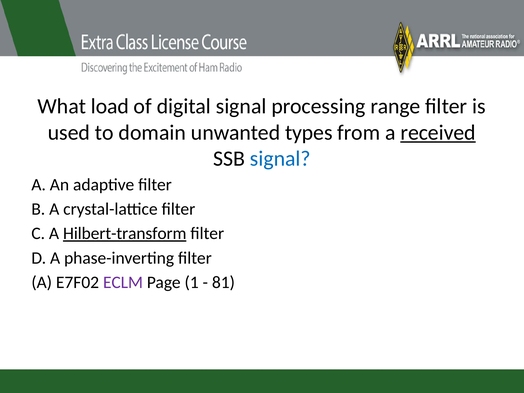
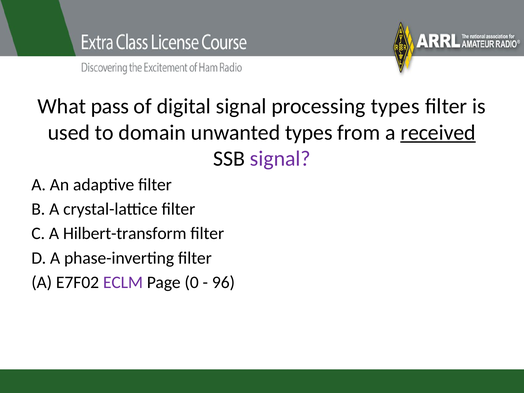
load: load -> pass (110, 106)
processing range: range -> types (395, 106)
signal colour: blue -> purple (280, 159)
Hilbert-transform underline: present -> none (125, 233)
1: 1 -> 0 (192, 282)
81: 81 -> 96 (223, 282)
